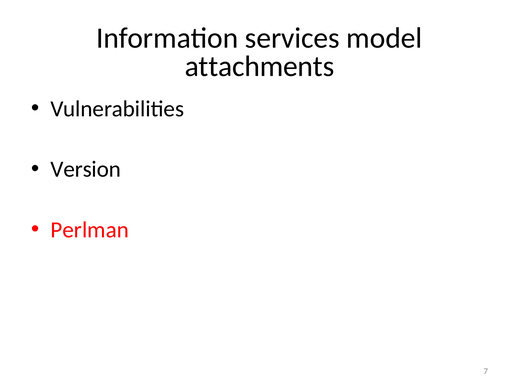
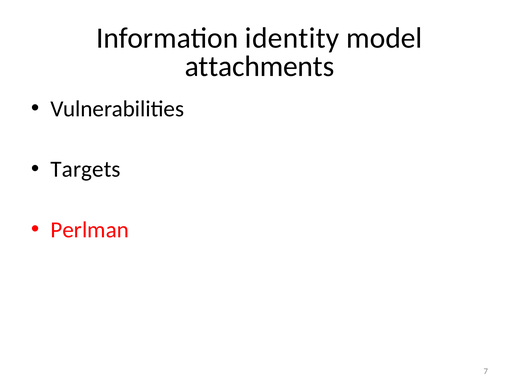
services: services -> identity (292, 38)
Version: Version -> Targets (86, 169)
